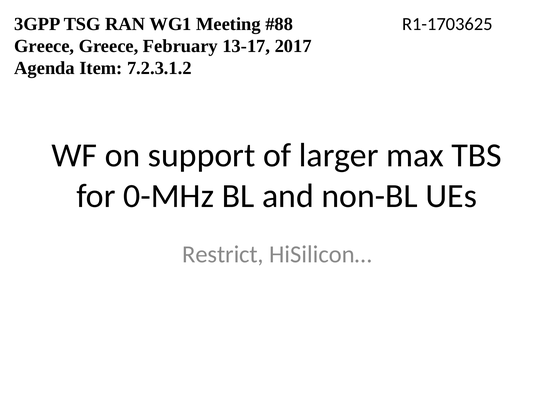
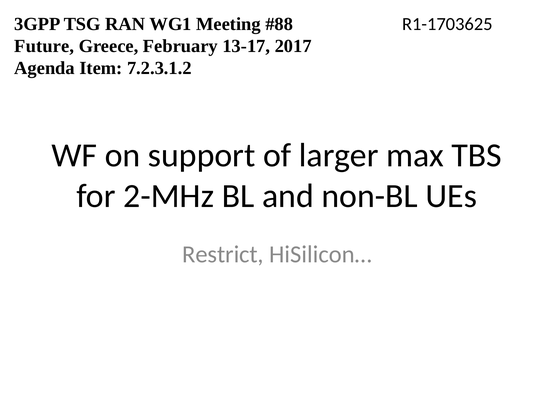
Greece: Greece -> Future (44, 46)
0-MHz: 0-MHz -> 2-MHz (169, 196)
